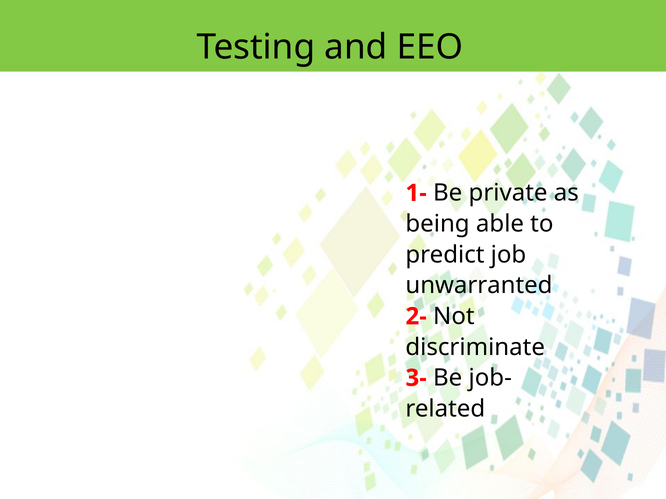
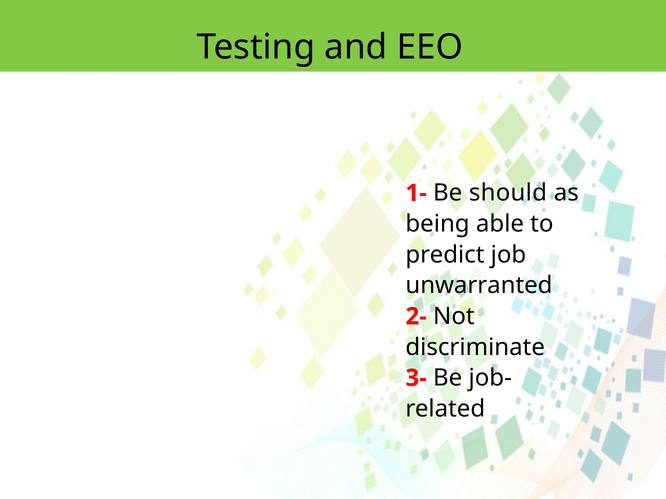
private: private -> should (508, 193)
